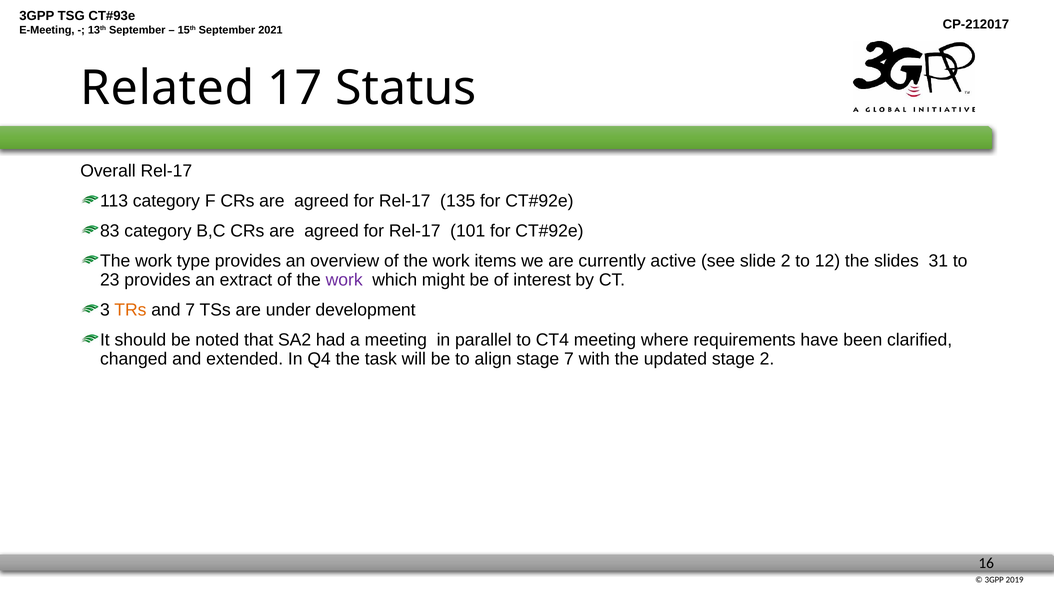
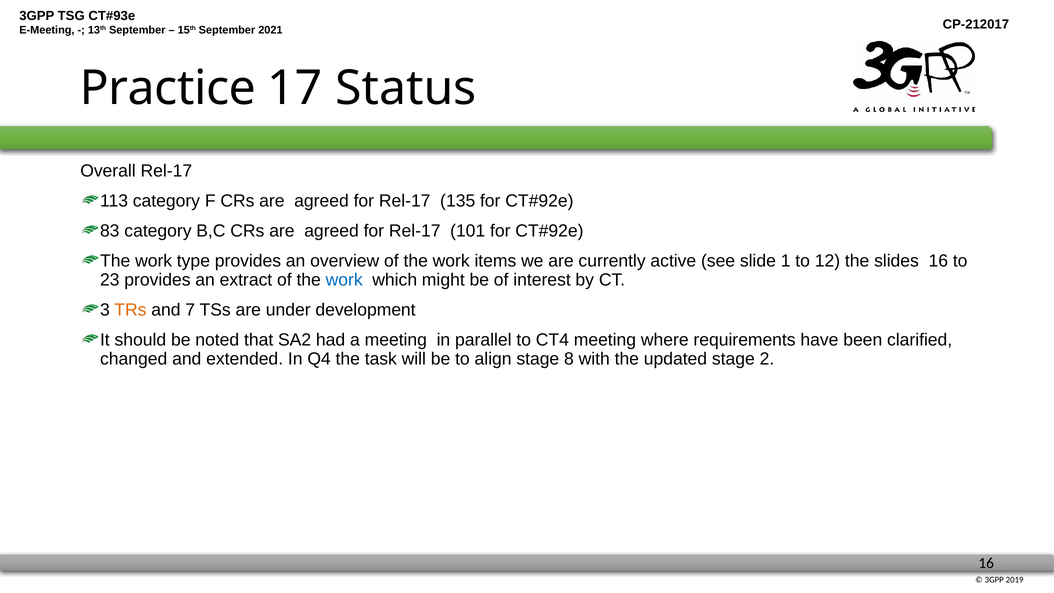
Related: Related -> Practice (168, 89)
slide 2: 2 -> 1 (786, 261)
slides 31: 31 -> 16 (938, 261)
work colour: purple -> blue (344, 280)
stage 7: 7 -> 8 (569, 359)
